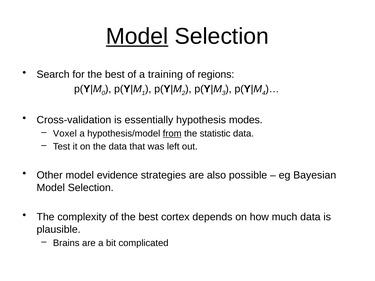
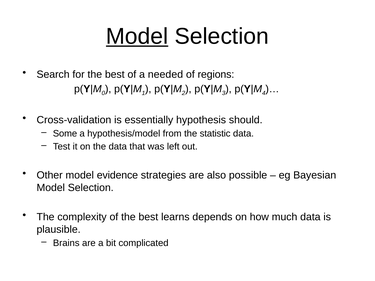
training: training -> needed (165, 74)
modes: modes -> should (246, 120)
Voxel: Voxel -> Some (65, 134)
from underline: present -> none (172, 134)
cortex: cortex -> learns (175, 217)
